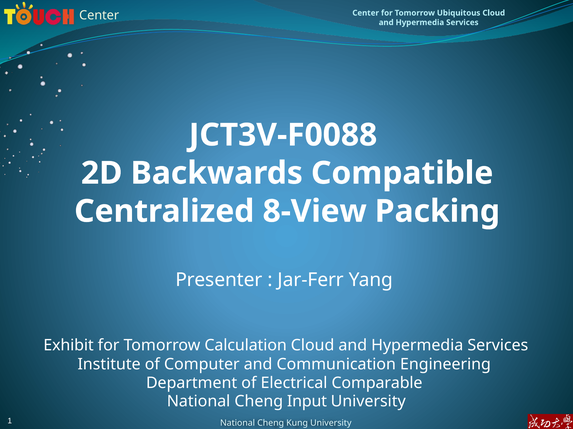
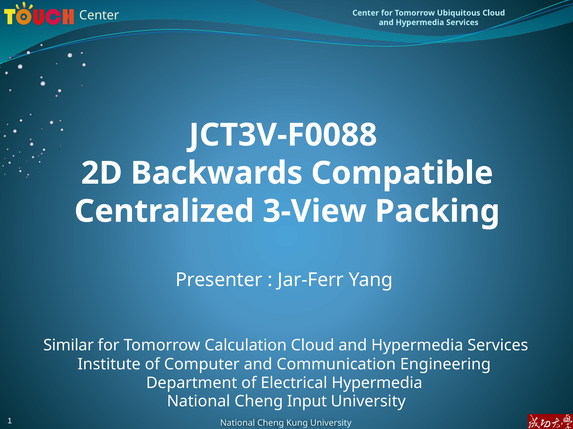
8-View: 8-View -> 3-View (315, 212)
Exhibit: Exhibit -> Similar (69, 346)
Electrical Comparable: Comparable -> Hypermedia (377, 384)
